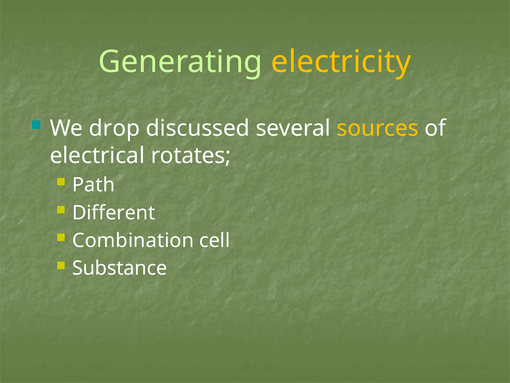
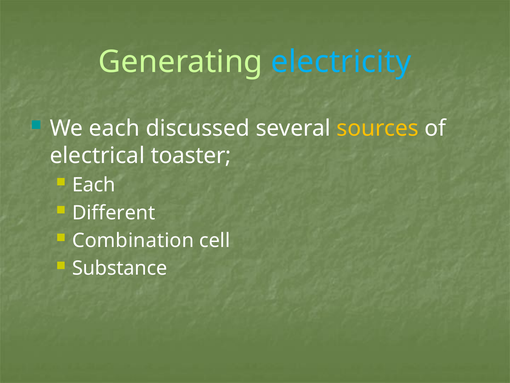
electricity colour: yellow -> light blue (341, 62)
We drop: drop -> each (114, 128)
rotates: rotates -> toaster (191, 155)
Path: Path -> Each (94, 185)
